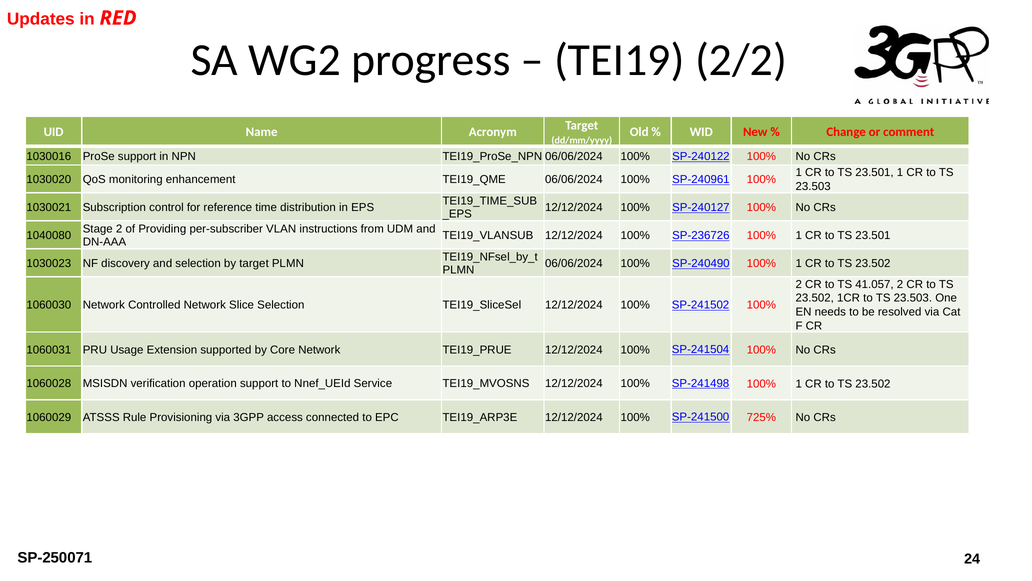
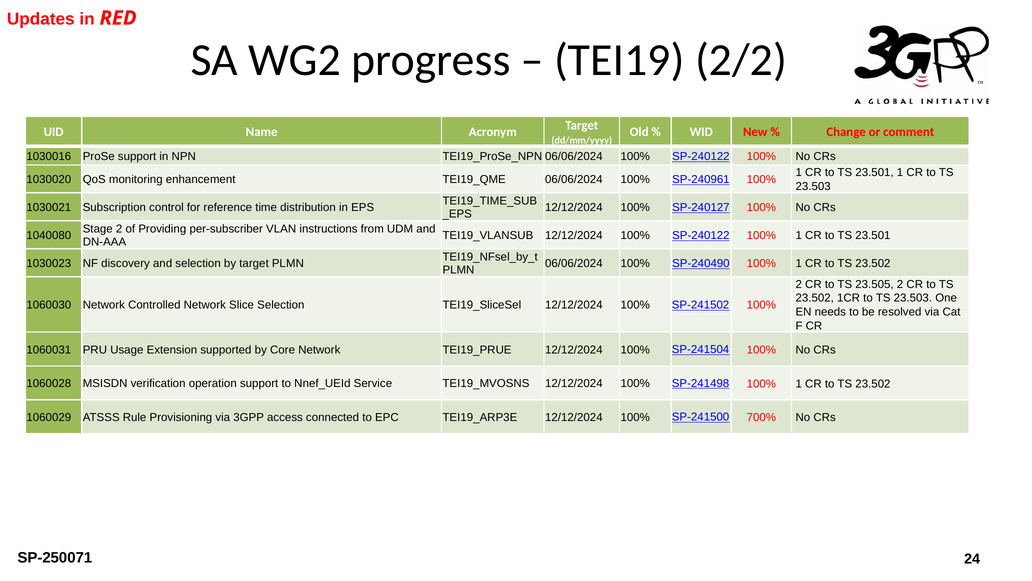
12/12/2024 100% SP-236726: SP-236726 -> SP-240122 (701, 235)
41.057: 41.057 -> 23.505 (874, 284)
725%: 725% -> 700% (761, 417)
